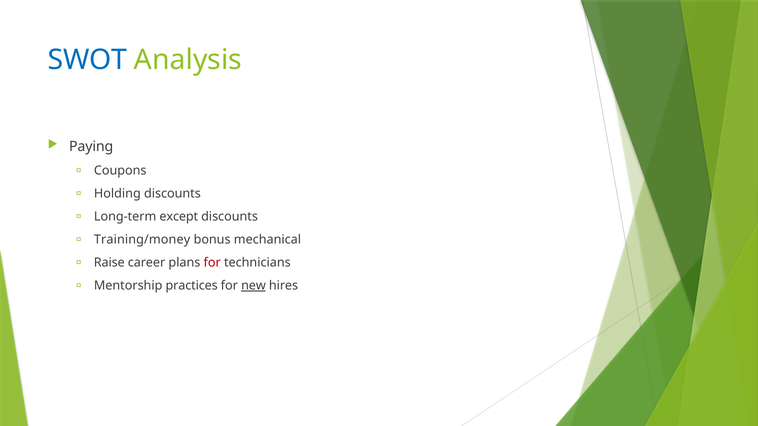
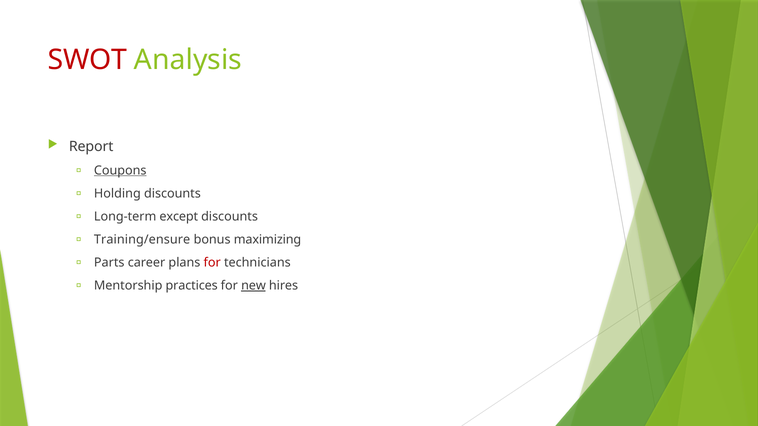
SWOT colour: blue -> red (87, 60)
Paying: Paying -> Report (91, 147)
Coupons underline: none -> present (120, 171)
Training/money: Training/money -> Training/ensure (142, 240)
mechanical: mechanical -> maximizing (268, 240)
Raise: Raise -> Parts (109, 263)
